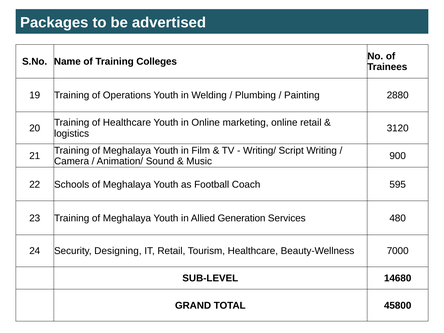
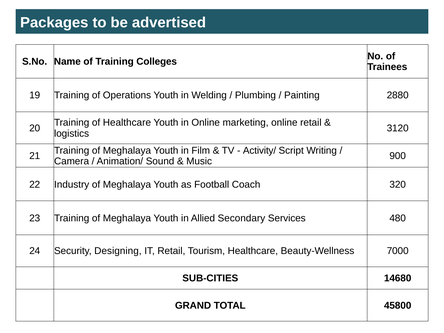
Writing/: Writing/ -> Activity/ (260, 150)
Schools: Schools -> Industry (72, 184)
595: 595 -> 320 (398, 184)
Generation: Generation -> Secondary (241, 218)
SUB-LEVEL: SUB-LEVEL -> SUB-CITIES (210, 278)
